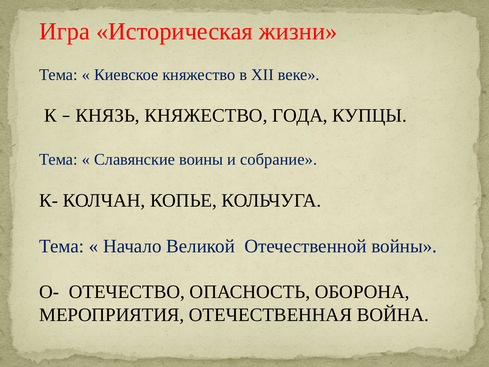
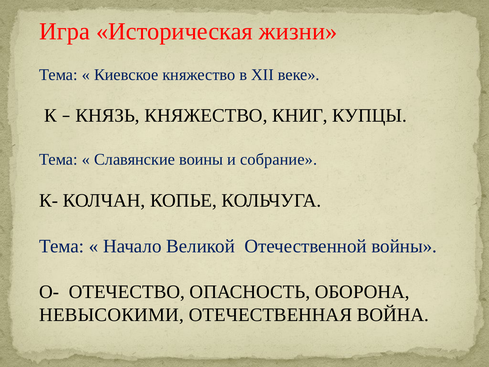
ГОДА: ГОДА -> КНИГ (300, 116)
МЕРОПРИЯТИЯ: МЕРОПРИЯТИЯ -> НЕВЫСОКИМИ (112, 315)
